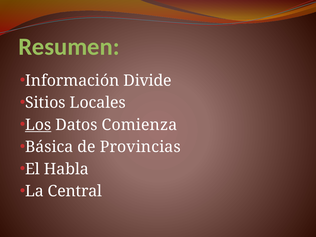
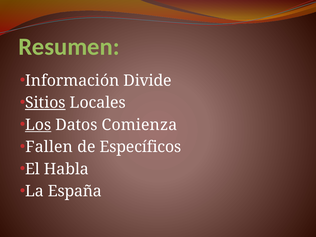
Sitios underline: none -> present (45, 103)
Básica: Básica -> Fallen (49, 147)
Provincias: Provincias -> Específicos (140, 147)
Central: Central -> España (75, 191)
